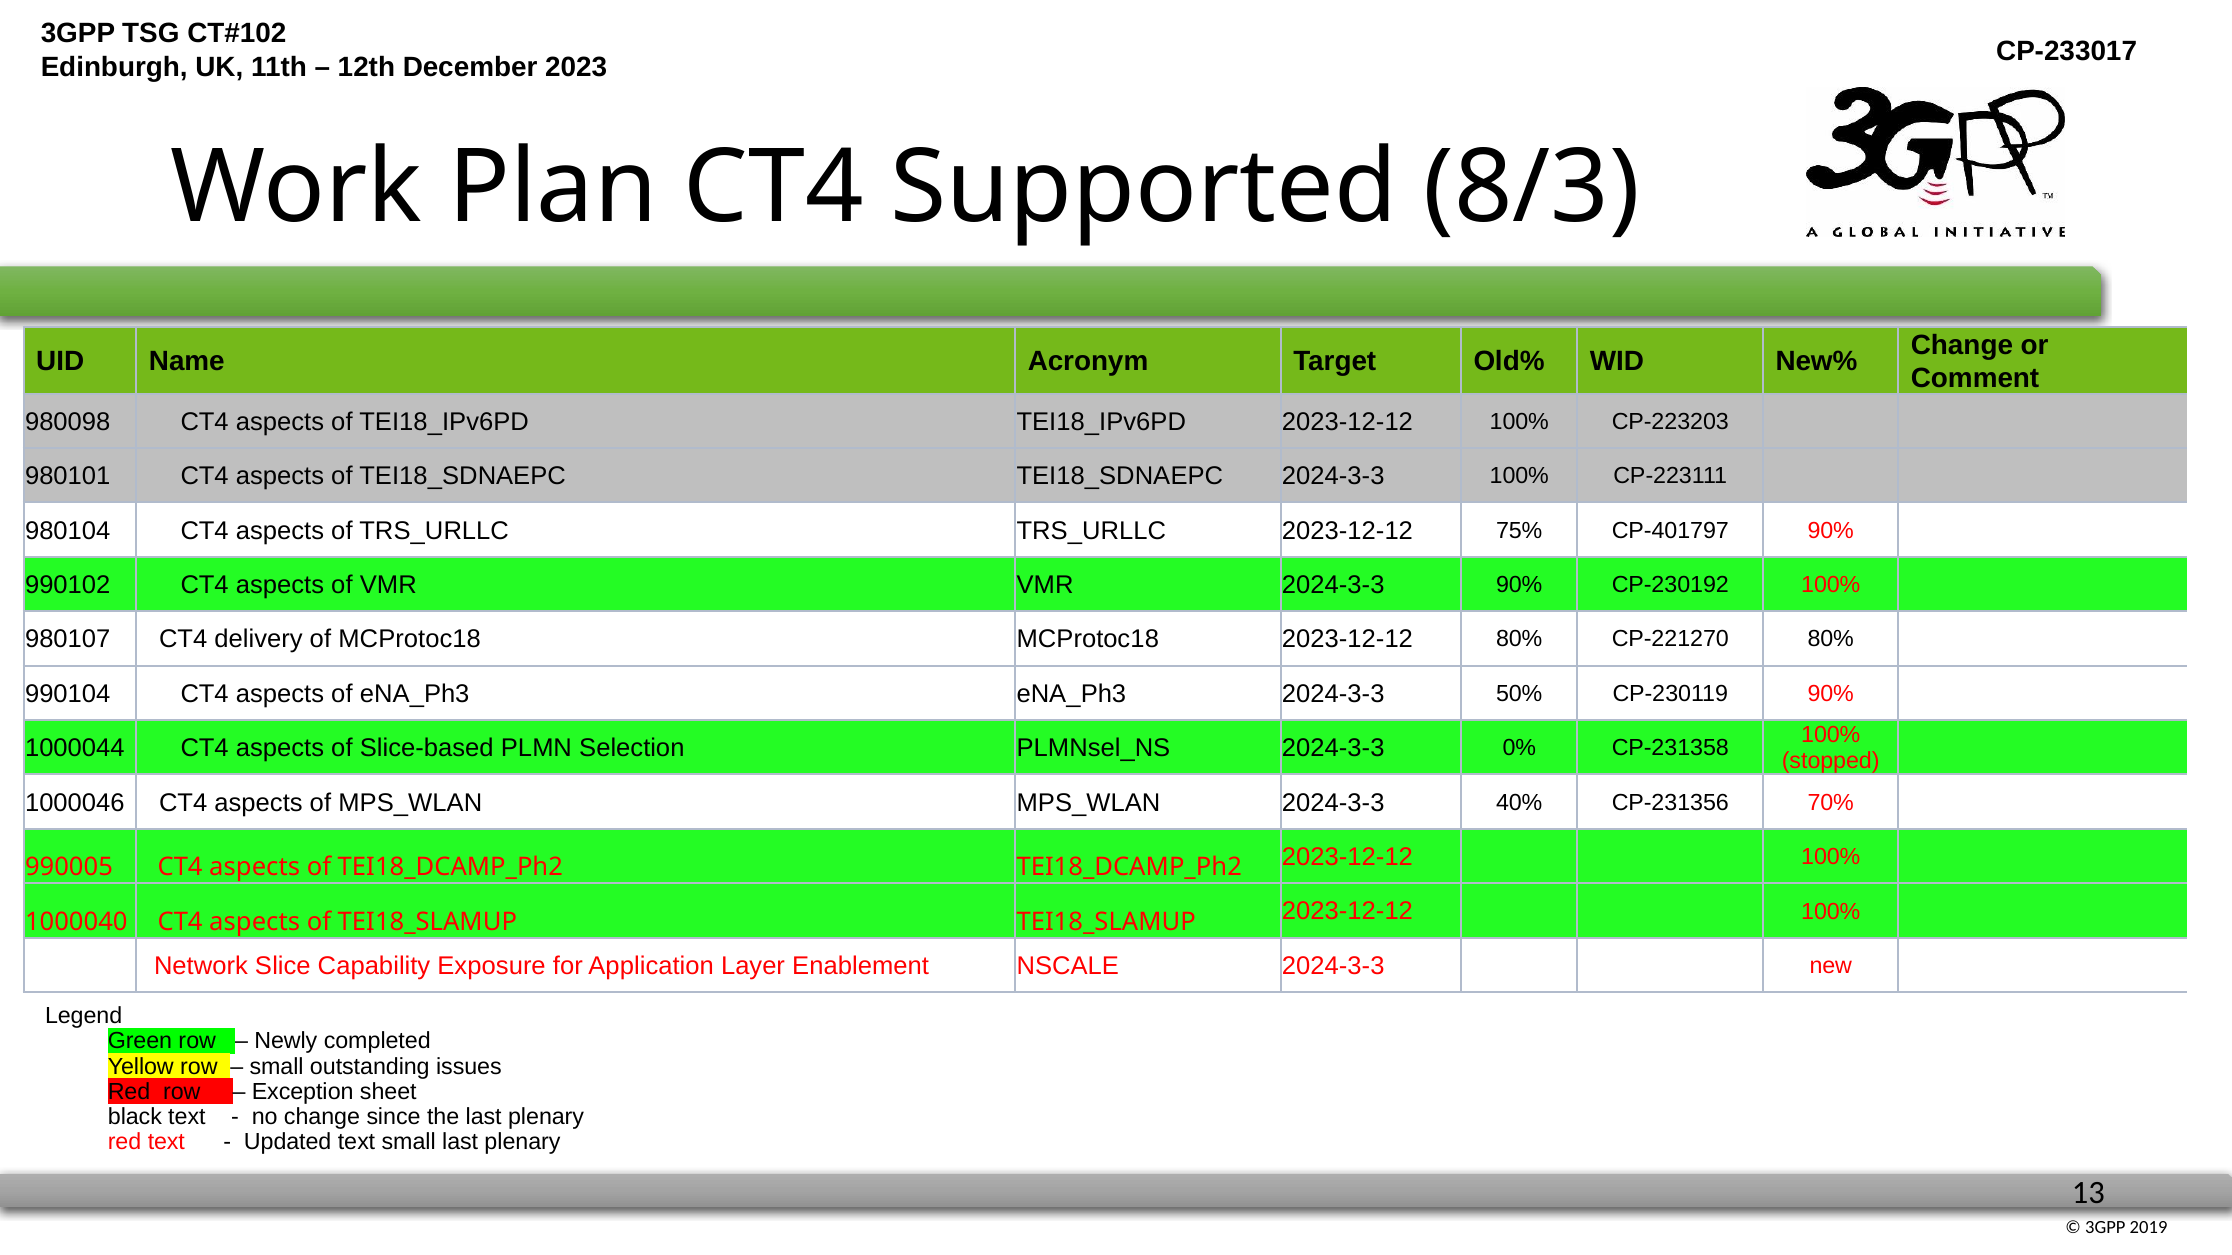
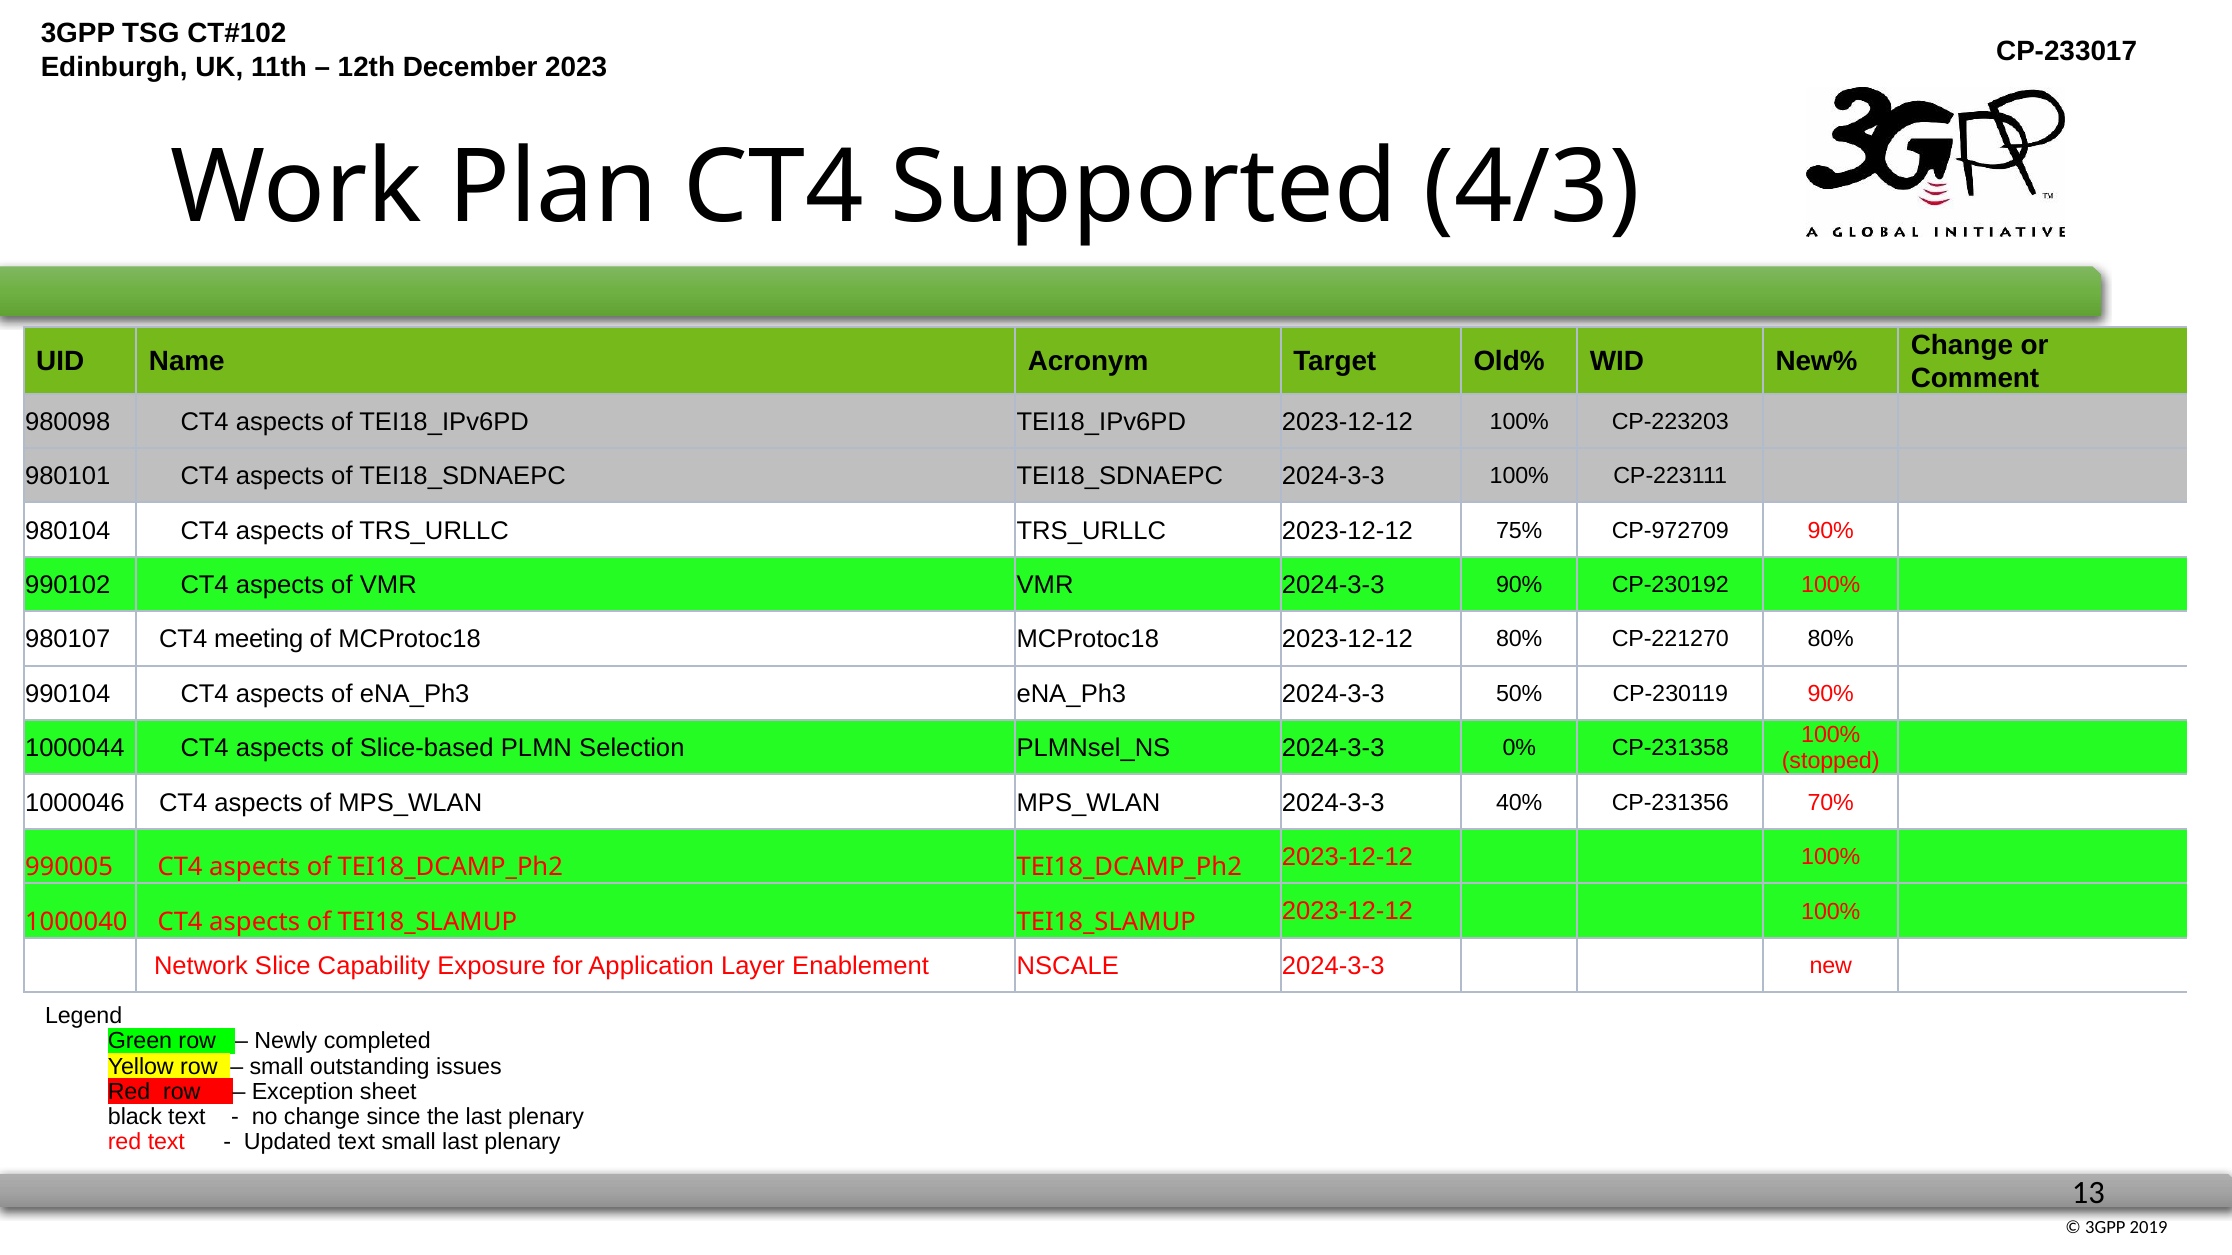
8/3: 8/3 -> 4/3 (1532, 187)
CP-401797: CP-401797 -> CP-972709 (1670, 531)
delivery: delivery -> meeting (259, 640)
